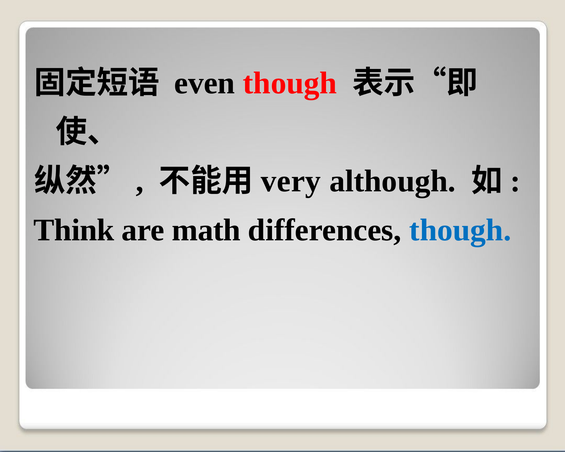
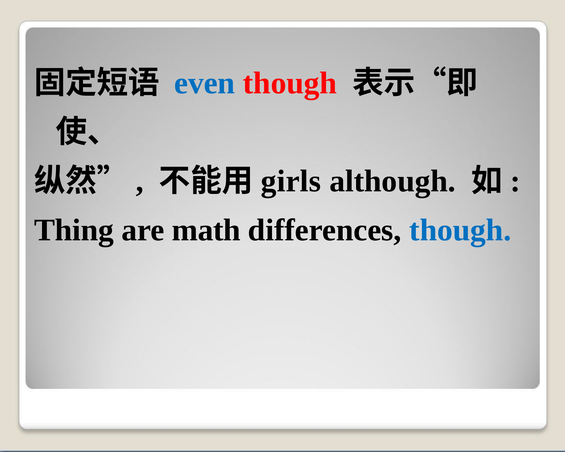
even colour: black -> blue (205, 83)
very: very -> girls (291, 181)
Think: Think -> Thing (74, 230)
